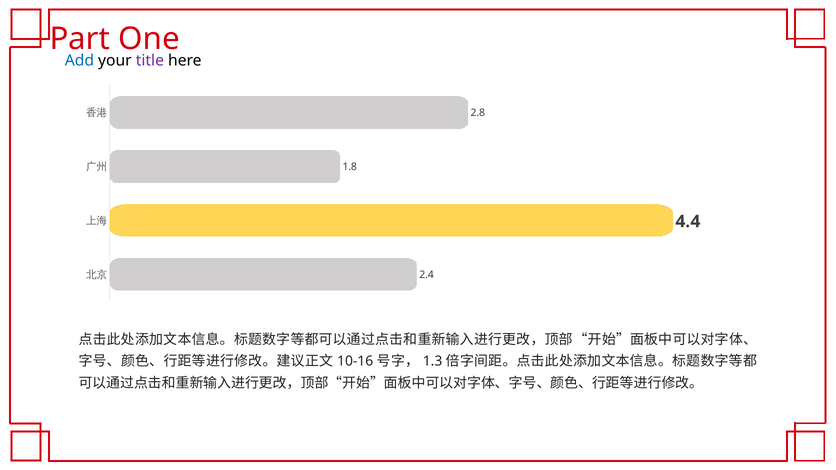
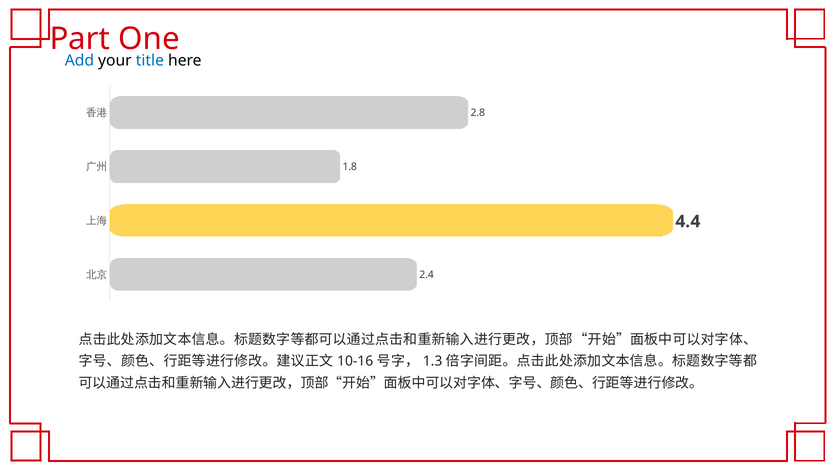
title colour: purple -> blue (150, 61)
